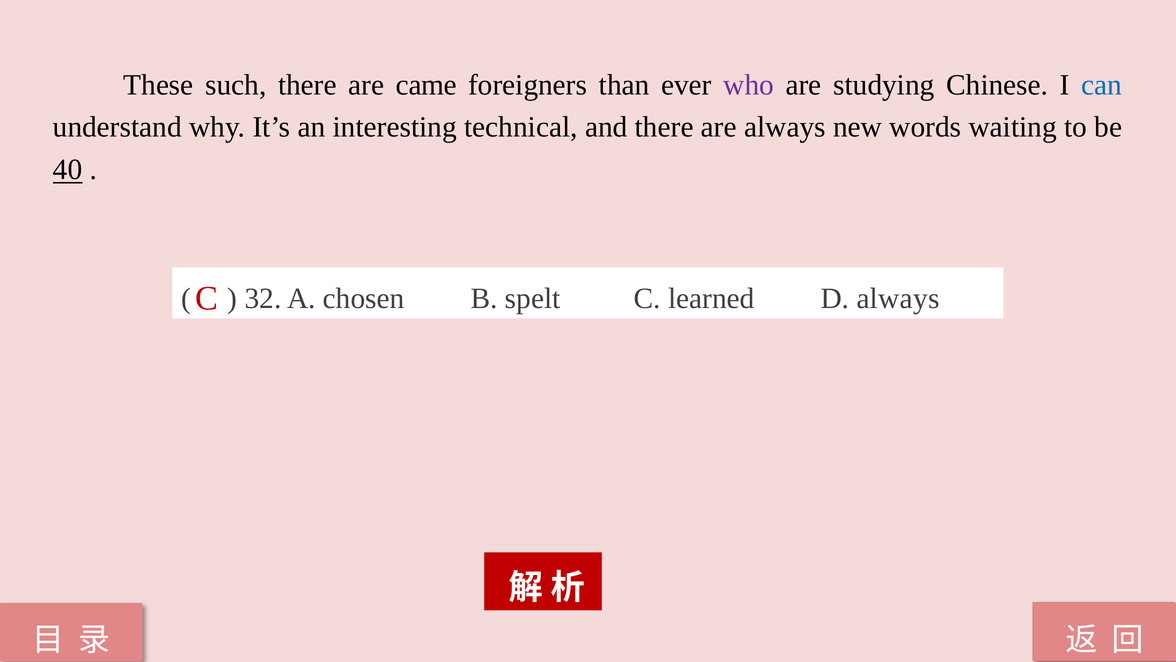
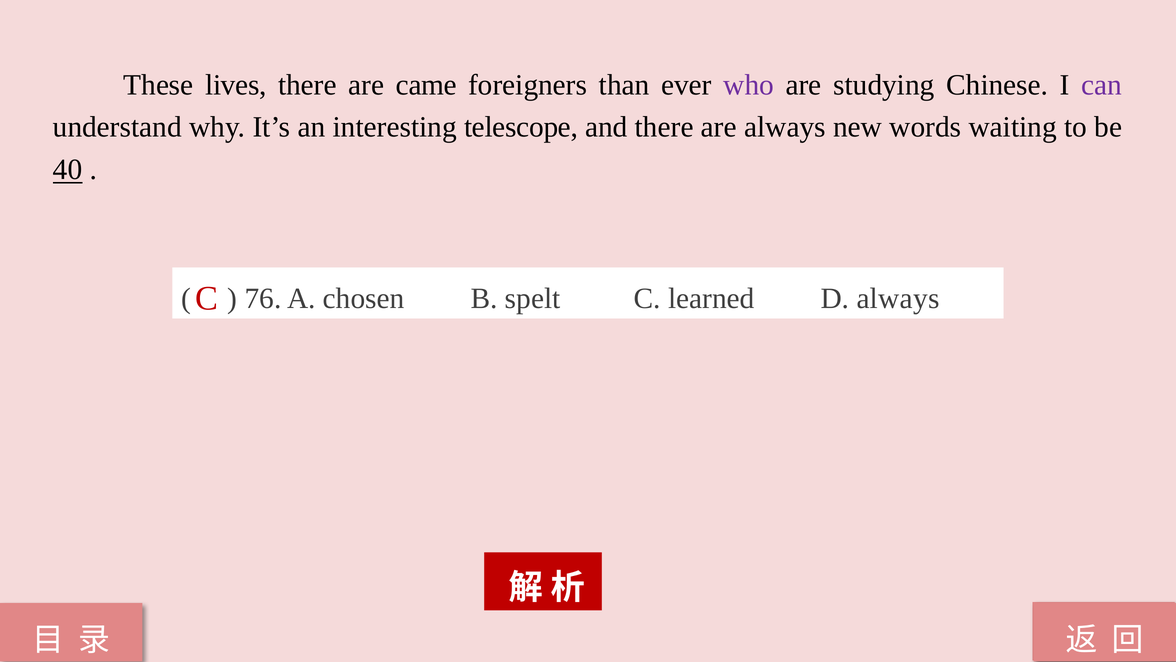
such: such -> lives (236, 85)
can colour: blue -> purple (1102, 85)
technical: technical -> telescope (521, 127)
32: 32 -> 76 (263, 298)
